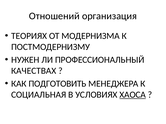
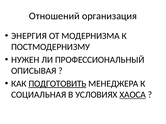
ТЕОРИЯХ: ТЕОРИЯХ -> ЭНЕРГИЯ (29, 36)
КАЧЕСТВАХ: КАЧЕСТВАХ -> ОПИСЫВАЯ (34, 71)
ПОДГОТОВИТЬ underline: none -> present (57, 84)
